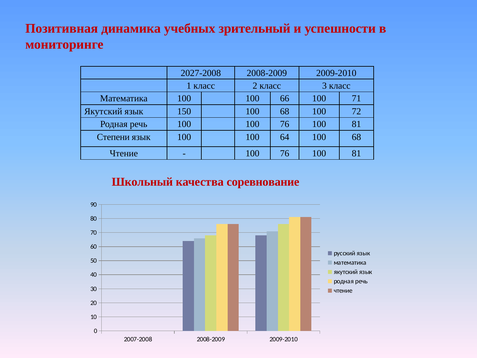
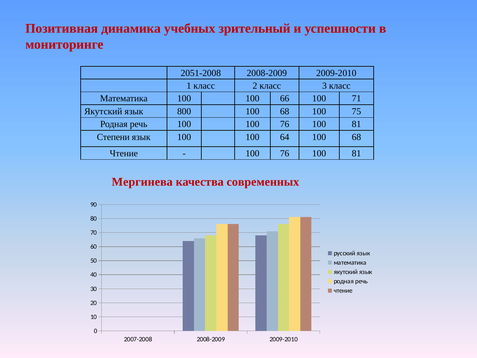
2027-2008: 2027-2008 -> 2051-2008 (201, 73)
150: 150 -> 800 (184, 111)
72: 72 -> 75 (356, 111)
Школьный: Школьный -> Мергинева (142, 182)
соревнование: соревнование -> современных (263, 182)
